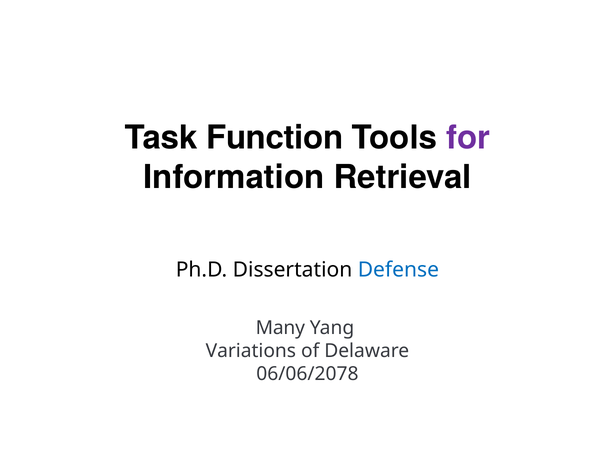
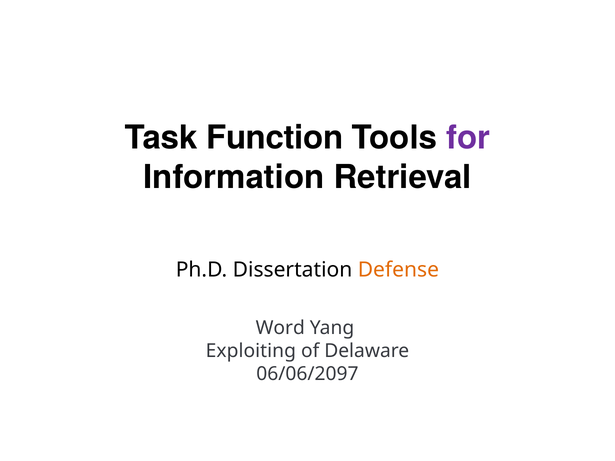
Defense colour: blue -> orange (398, 270)
Many: Many -> Word (280, 328)
Variations: Variations -> Exploiting (251, 351)
06/06/2078: 06/06/2078 -> 06/06/2097 (307, 374)
